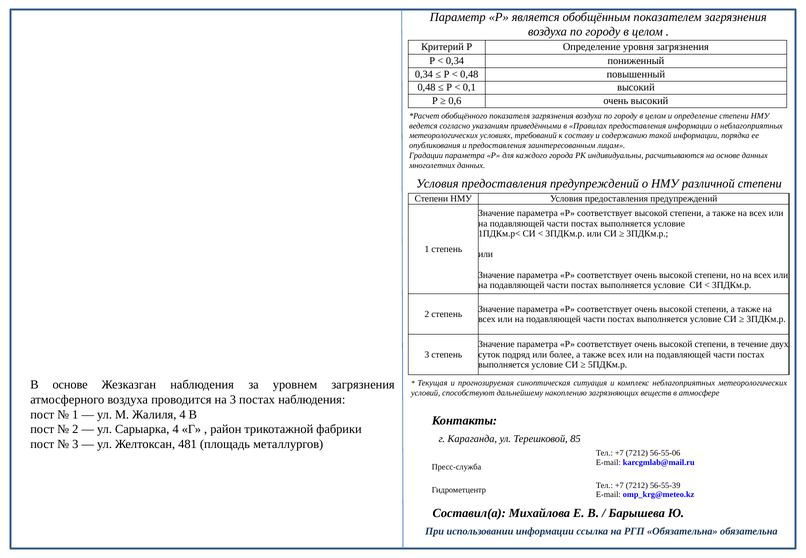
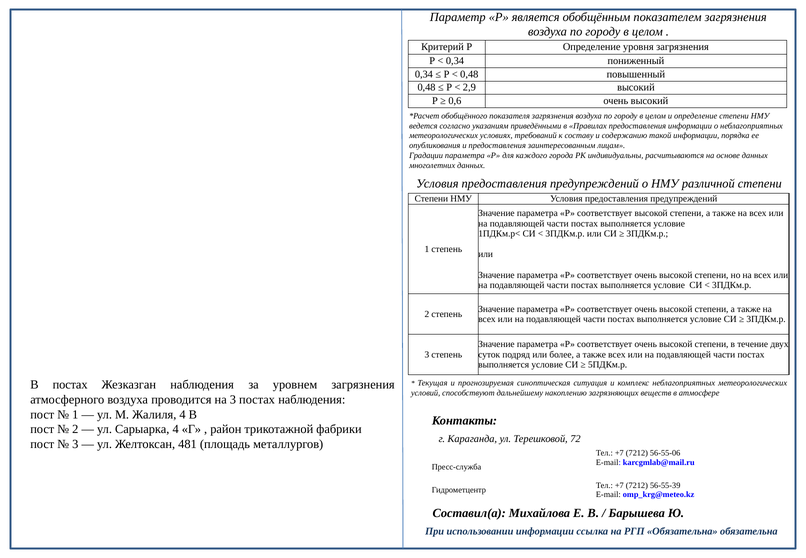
0,1: 0,1 -> 2,9 (469, 88)
В основе: основе -> постах (70, 385)
85: 85 -> 72 (575, 439)
